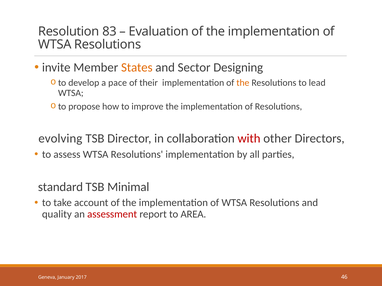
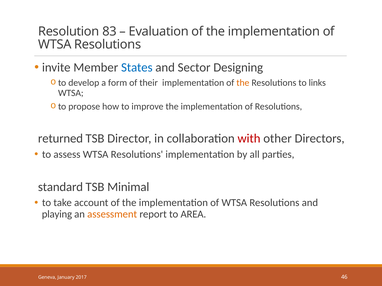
States colour: orange -> blue (137, 68)
pace: pace -> form (118, 83)
lead: lead -> links (317, 83)
evolving: evolving -> returned (60, 139)
quality: quality -> playing (57, 215)
assessment colour: red -> orange (112, 215)
